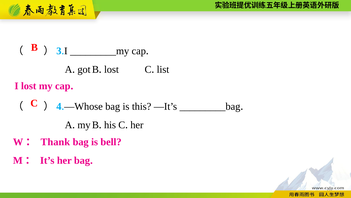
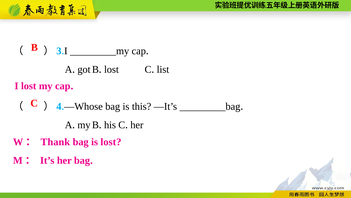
is bell: bell -> lost (111, 142)
